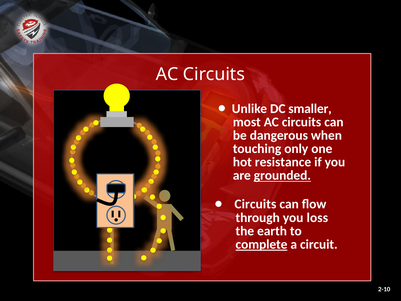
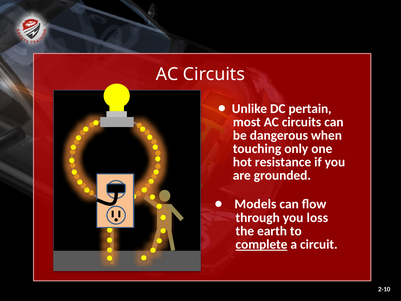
smaller: smaller -> pertain (310, 108)
grounded underline: present -> none (282, 175)
Circuits: Circuits -> Models (255, 204)
